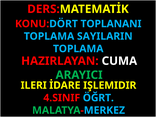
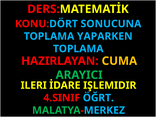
TOPLANANI: TOPLANANI -> SONUCUNA (111, 24)
SAYILARIN: SAYILARIN -> YAPARKEN (105, 36)
CUMA colour: white -> yellow (119, 61)
